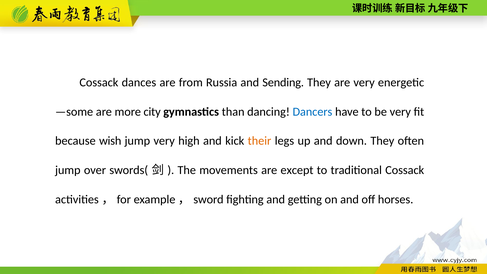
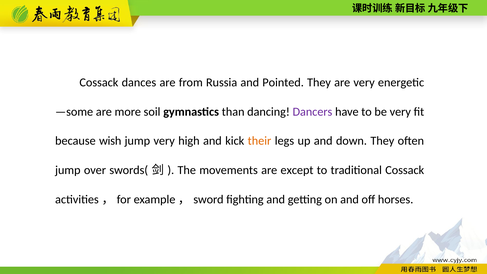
Sending: Sending -> Pointed (283, 82)
city: city -> soil (152, 112)
Dancers colour: blue -> purple (312, 112)
